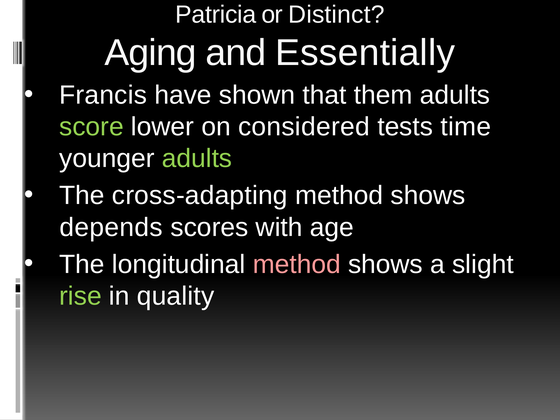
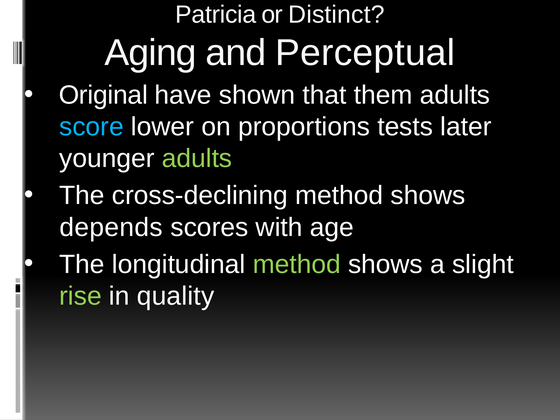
Essentially: Essentially -> Perceptual (365, 53)
Francis: Francis -> Original (103, 95)
score colour: light green -> light blue (91, 127)
considered: considered -> proportions (304, 127)
time: time -> later (466, 127)
cross-adapting: cross-adapting -> cross-declining (200, 196)
method colour: pink -> light green (297, 264)
